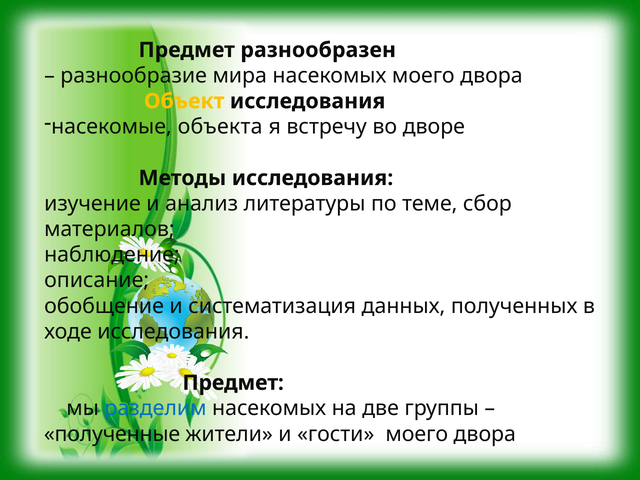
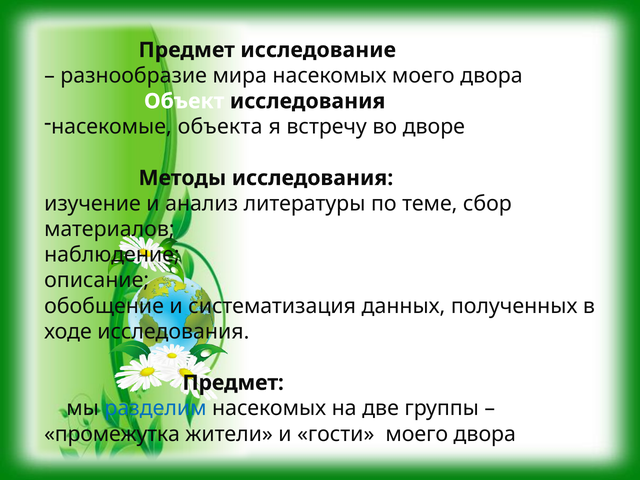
разнообразен: разнообразен -> исследование (318, 50)
Объект colour: yellow -> white (184, 101)
полученные: полученные -> промежутка (112, 434)
